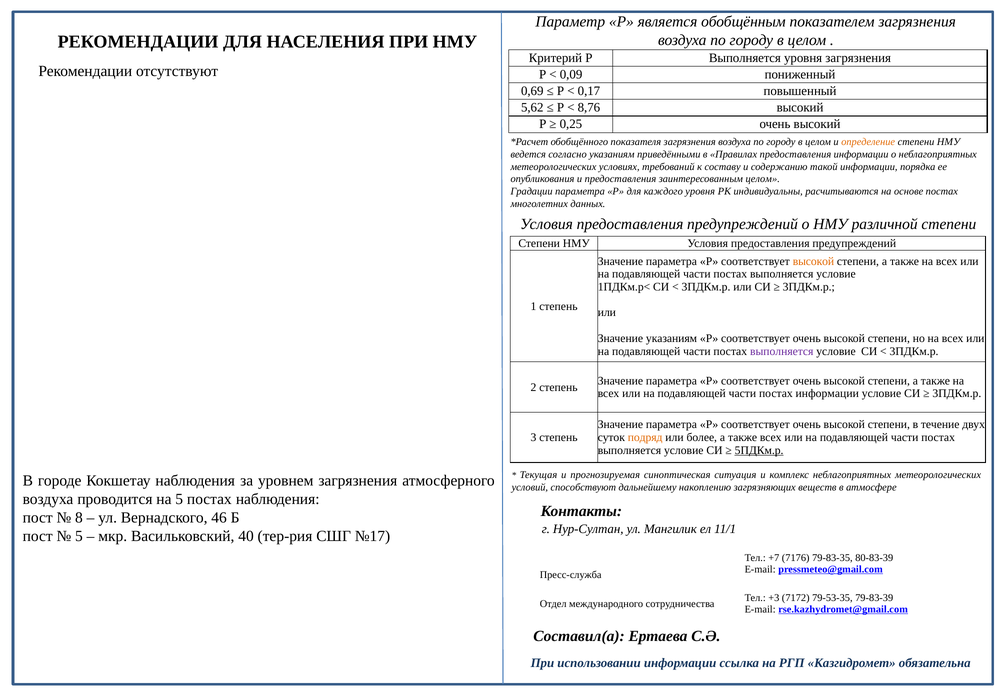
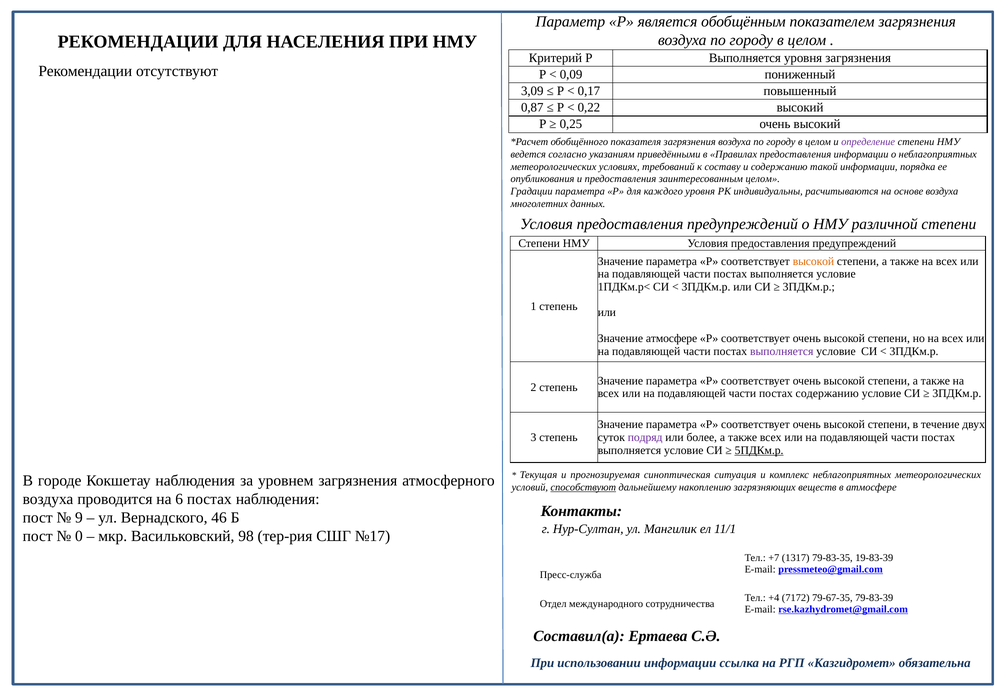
0,69: 0,69 -> 3,09 (532, 91)
5,62: 5,62 -> 0,87 (532, 108)
8,76: 8,76 -> 0,22 (589, 108)
определение colour: orange -> purple (868, 142)
основе постах: постах -> воздуха (942, 192)
Значение указаниям: указаниям -> атмосфере (672, 339)
постах информации: информации -> содержанию (827, 394)
подряд colour: orange -> purple (645, 438)
способствуют underline: none -> present (583, 488)
на 5: 5 -> 6 (179, 499)
8: 8 -> 9 (79, 518)
5: 5 -> 0 (79, 537)
40: 40 -> 98 (246, 537)
7176: 7176 -> 1317 (796, 558)
80-83-39: 80-83-39 -> 19-83-39 (874, 558)
+3: +3 -> +4 (774, 598)
79-53-35: 79-53-35 -> 79-67-35 (832, 598)
